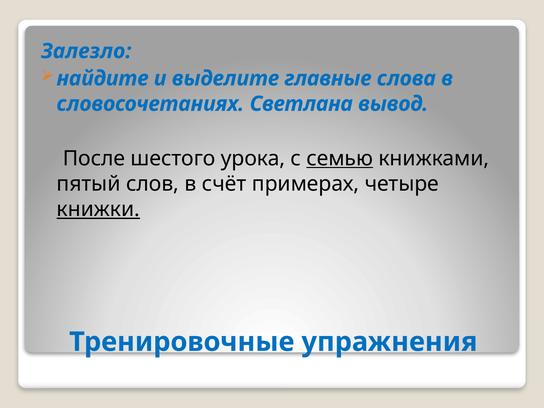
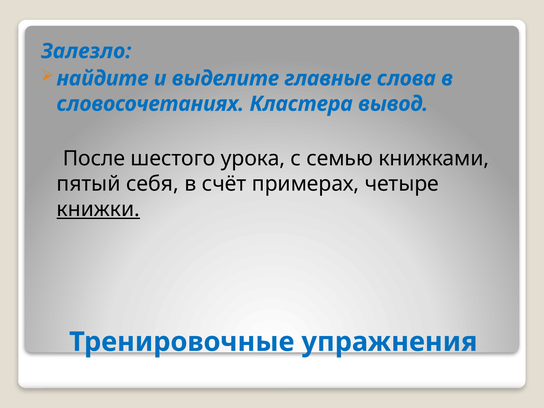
Светлана: Светлана -> Кластера (301, 104)
семью underline: present -> none (340, 158)
слов: слов -> себя (152, 184)
